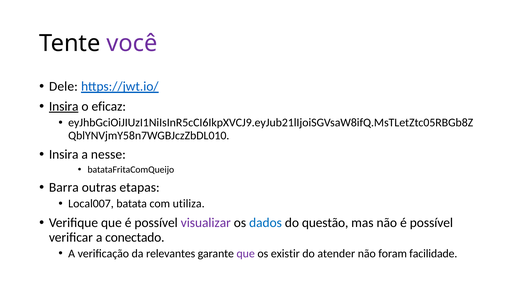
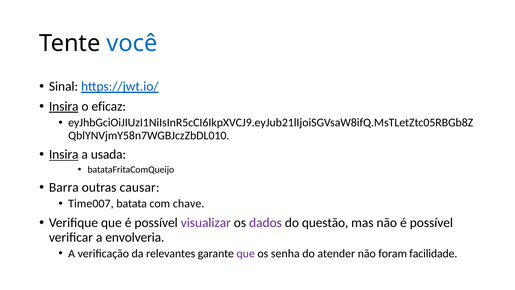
você colour: purple -> blue (132, 43)
Dele: Dele -> Sinal (64, 86)
Insira underline: none -> present (64, 154)
nesse: nesse -> usada (108, 154)
etapas: etapas -> causar (140, 187)
Local007: Local007 -> Time007 (91, 204)
utiliza: utiliza -> chave (189, 204)
dados colour: blue -> purple (266, 223)
conectado: conectado -> envolveria (135, 237)
existir: existir -> senha (285, 253)
